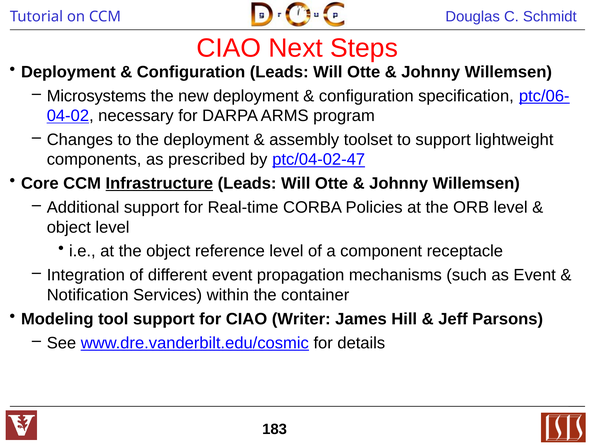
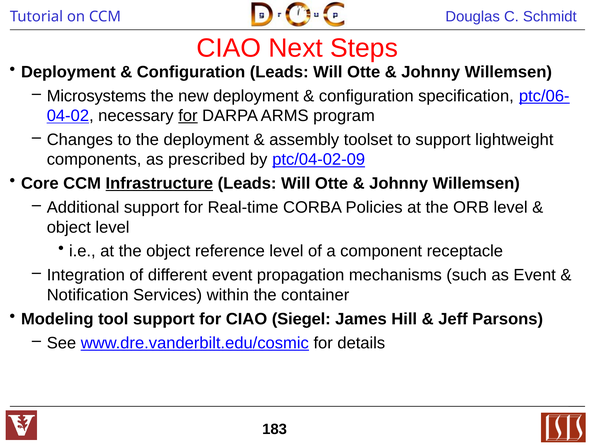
for underline: none -> present (188, 116)
ptc/04-02-47: ptc/04-02-47 -> ptc/04-02-09 (319, 160)
Writer: Writer -> Siegel (301, 319)
